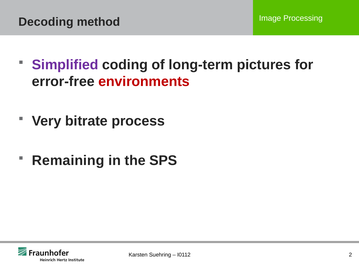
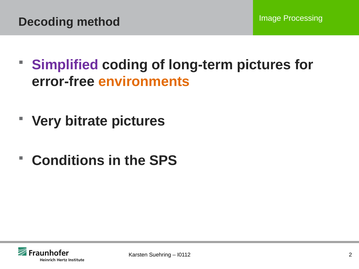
environments colour: red -> orange (144, 82)
bitrate process: process -> pictures (138, 121)
Remaining: Remaining -> Conditions (68, 161)
